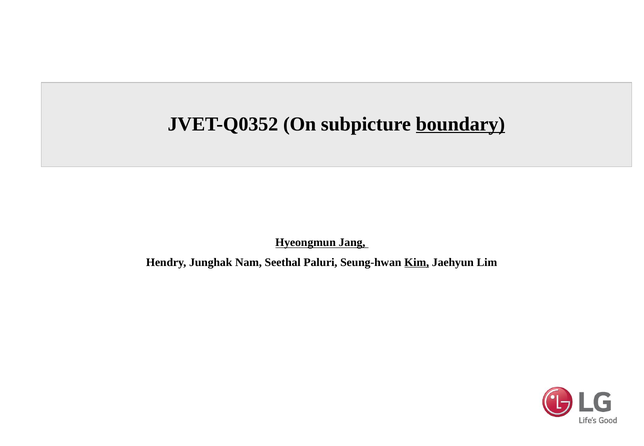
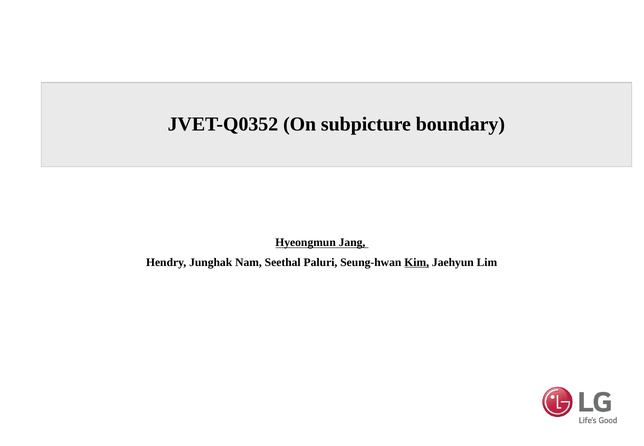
boundary underline: present -> none (460, 124)
